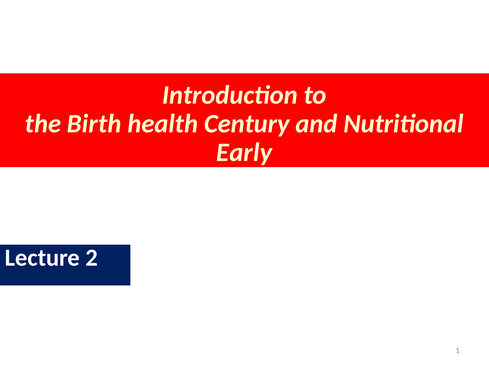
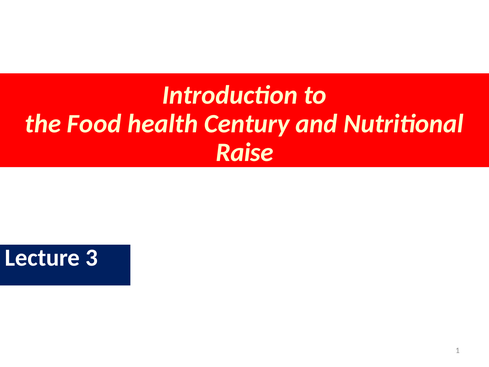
Birth: Birth -> Food (94, 124)
Early: Early -> Raise (245, 152)
2: 2 -> 3 (92, 258)
